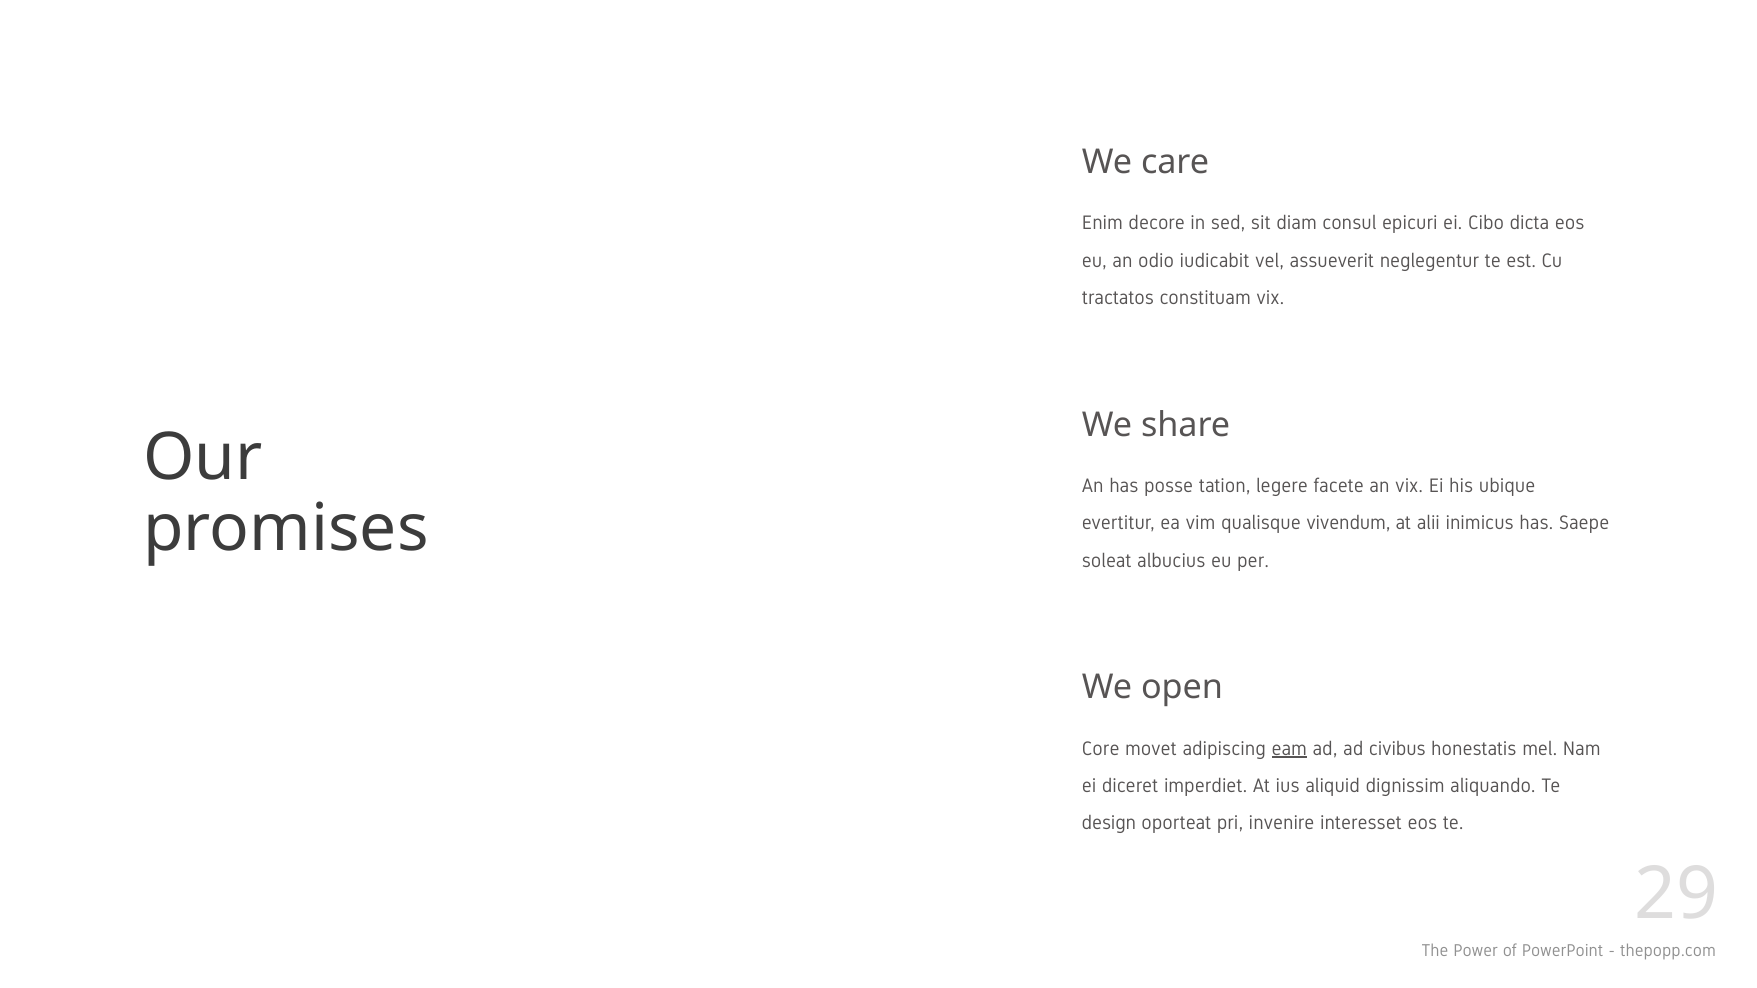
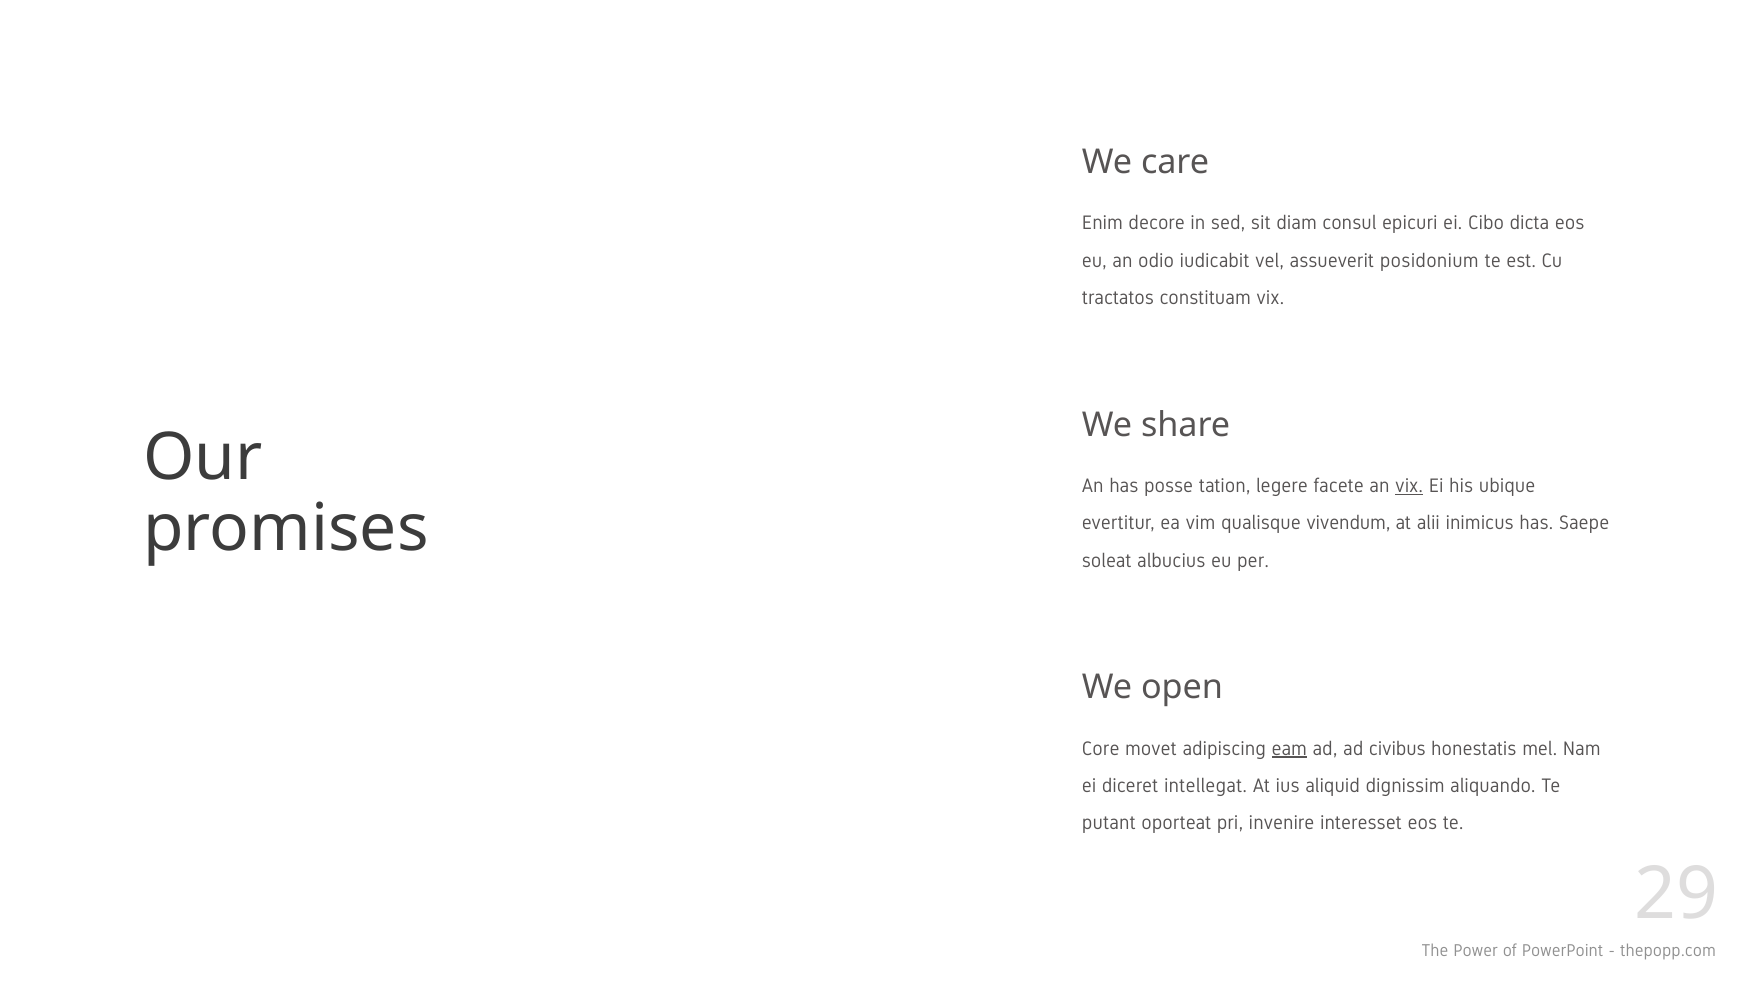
neglegentur: neglegentur -> posidonium (1429, 261)
vix underline: none -> present (1409, 486)
imperdiet: imperdiet -> intellegat (1206, 786)
design: design -> putant (1109, 824)
